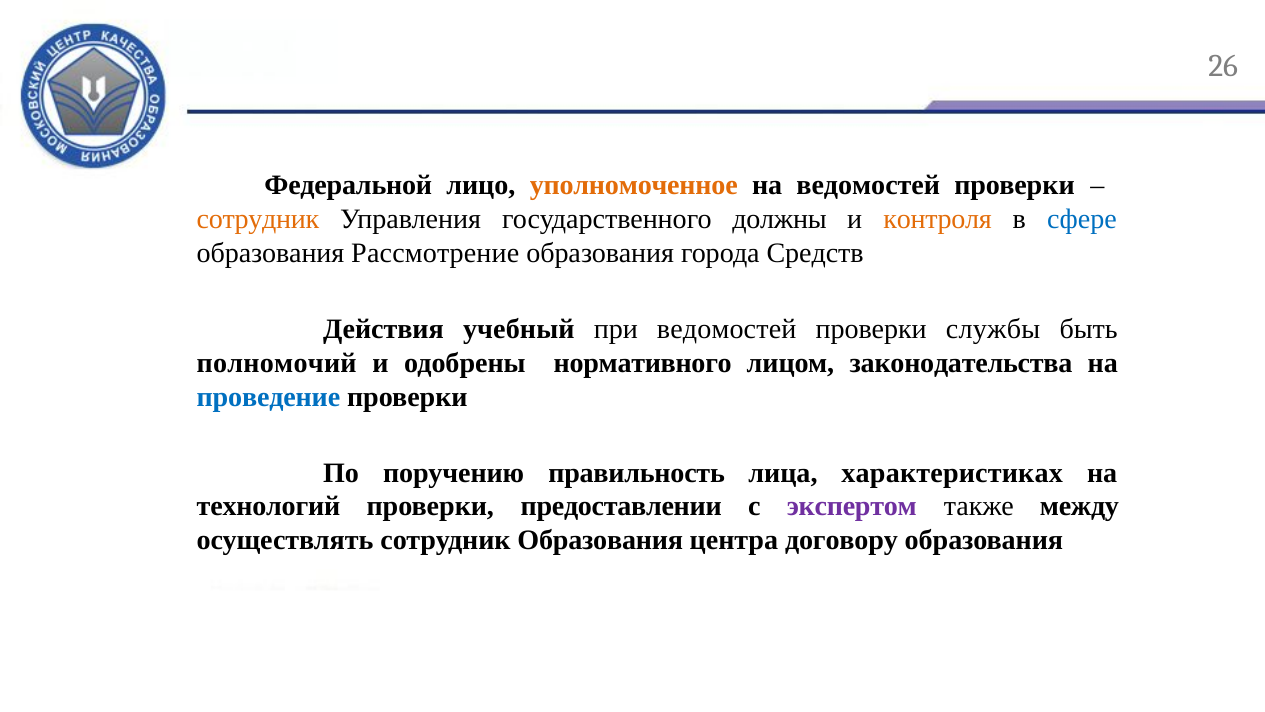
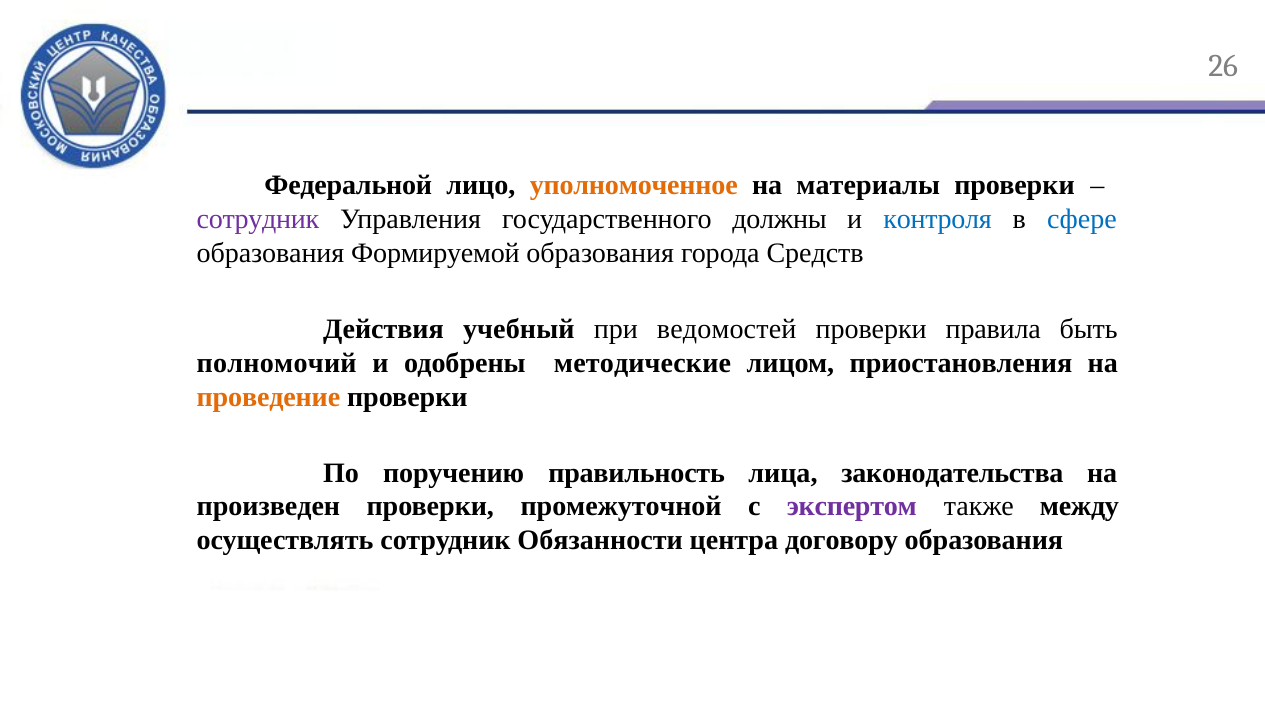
на ведомостей: ведомостей -> материалы (868, 185)
сотрудник colour: orange -> purple (258, 220)
контроля colour: orange -> blue (938, 220)
Рассмотрение: Рассмотрение -> Формируемой (435, 253)
службы: службы -> правила (993, 329)
нормативного: нормативного -> методические (643, 363)
законодательства: законодательства -> приостановления (961, 363)
проведение colour: blue -> orange (268, 397)
характеристиках: характеристиках -> законодательства (952, 473)
технологий: технологий -> произведен (268, 506)
предоставлении: предоставлении -> промежуточной (621, 506)
сотрудник Образования: Образования -> Обязанности (600, 540)
